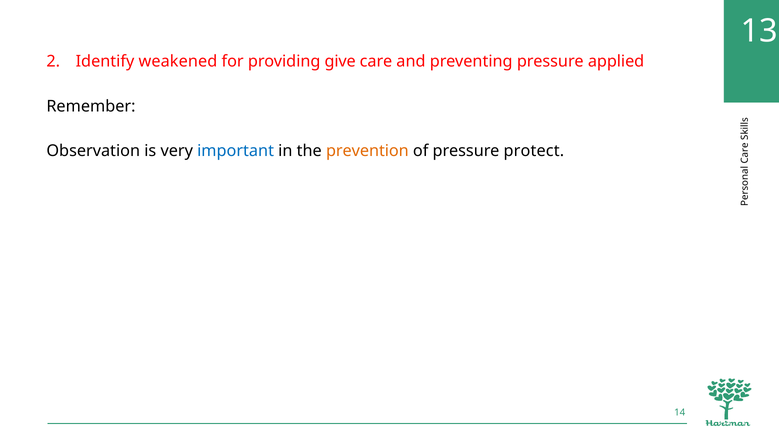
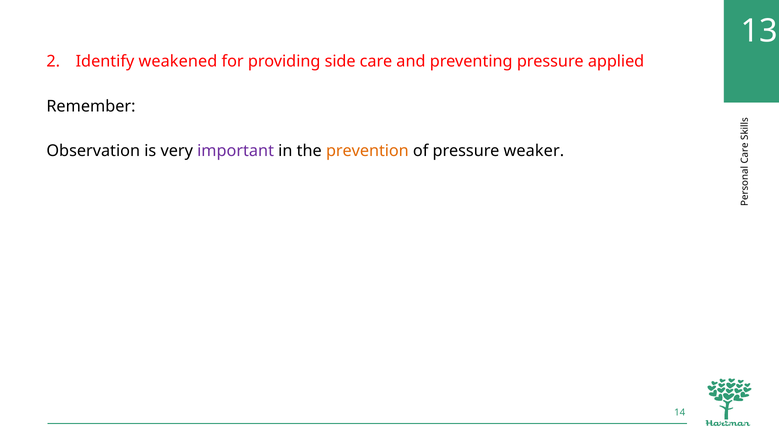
give: give -> side (340, 61)
important colour: blue -> purple (236, 151)
protect: protect -> weaker (534, 151)
